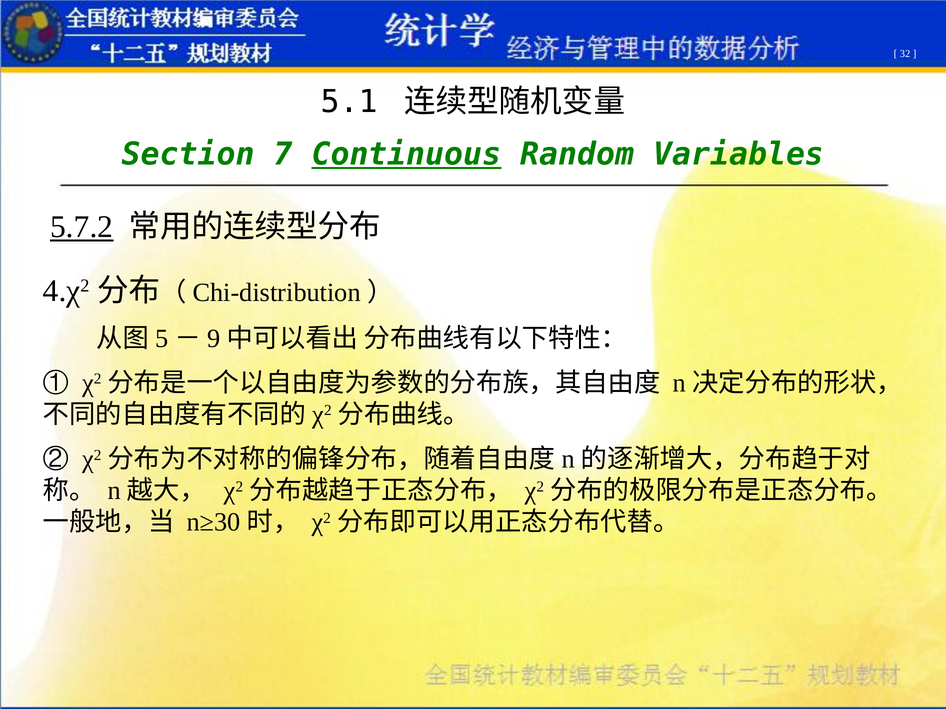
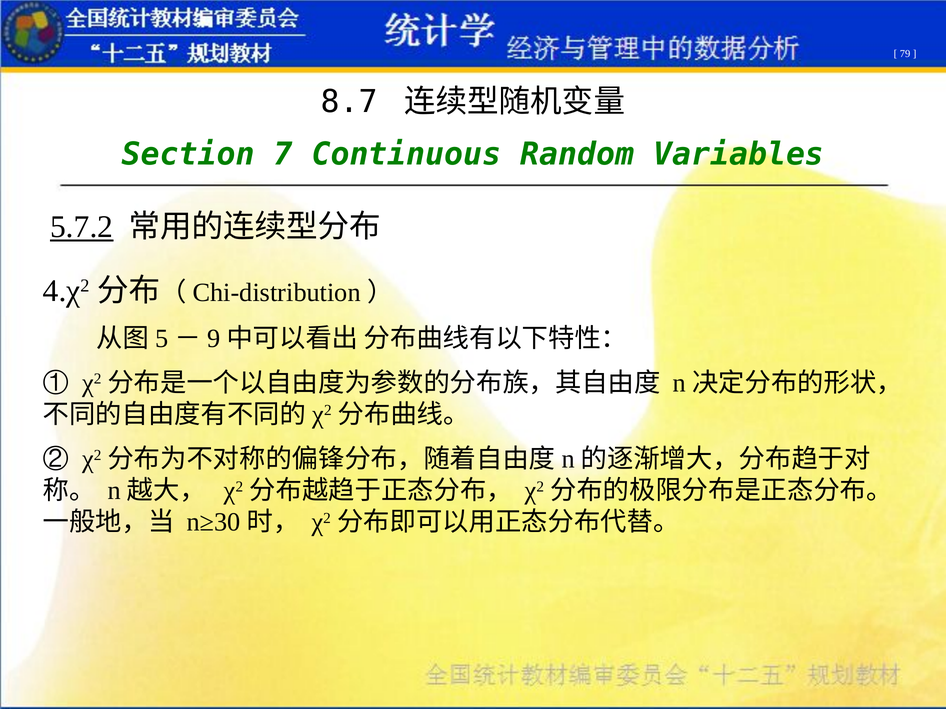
32: 32 -> 79 (905, 54)
5.1: 5.1 -> 8.7 (349, 102)
Continuous underline: present -> none (406, 154)
